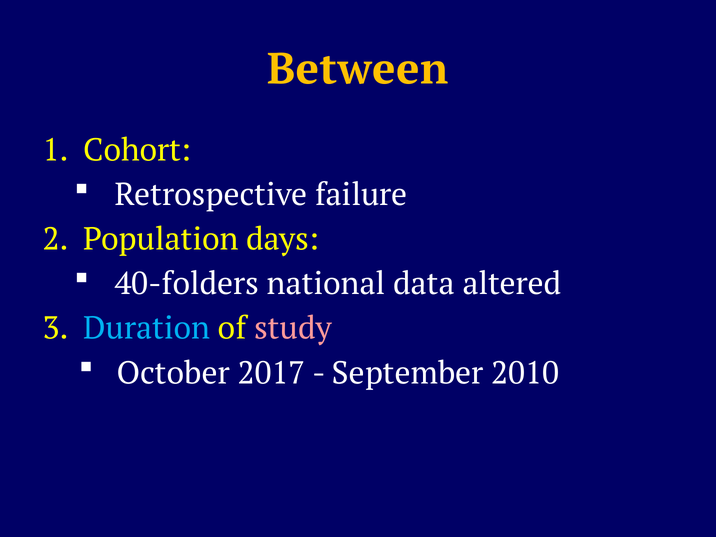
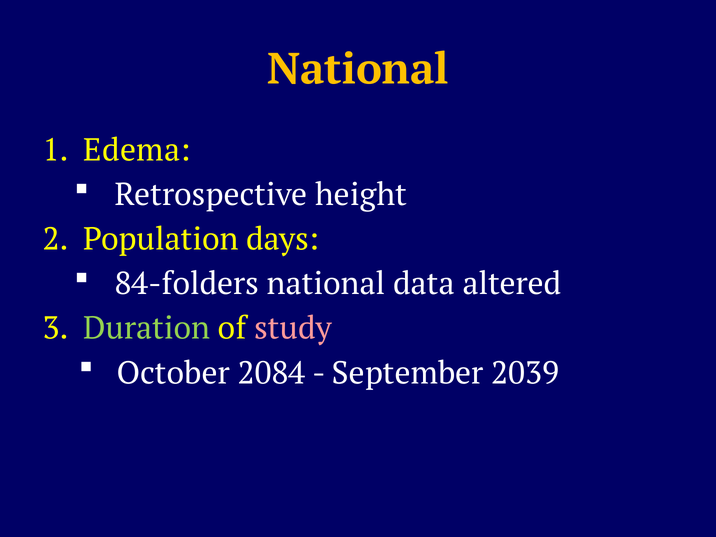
Between: Between -> National (358, 69)
Cohort: Cohort -> Edema (137, 150)
failure: failure -> height (361, 195)
40-folders: 40-folders -> 84-folders (187, 284)
Duration colour: light blue -> light green (147, 328)
2017: 2017 -> 2084 (272, 373)
2010: 2010 -> 2039 (525, 373)
